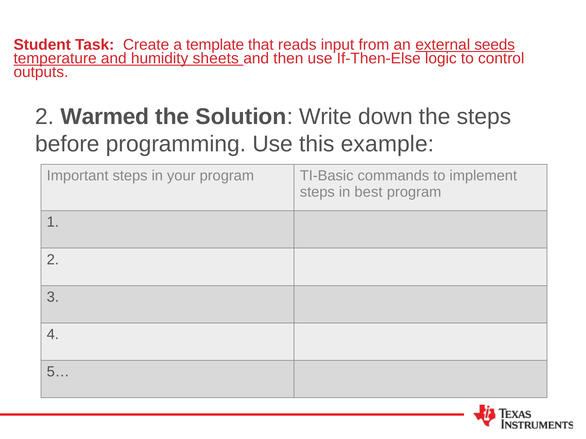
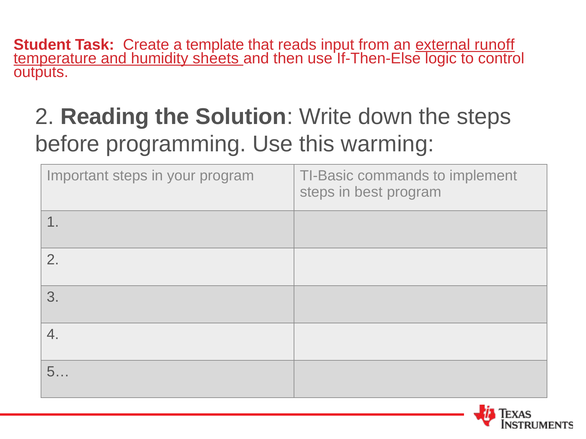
seeds: seeds -> runoff (495, 45)
Warmed: Warmed -> Reading (105, 117)
example: example -> warming (388, 144)
